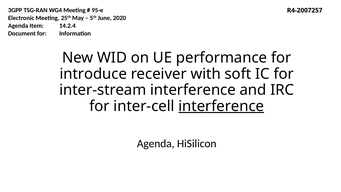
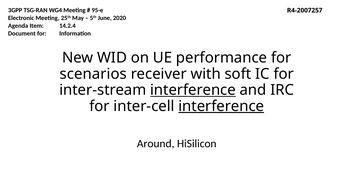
introduce: introduce -> scenarios (93, 74)
interference underline: none -> present (193, 90)
Agenda: Agenda -> Around (156, 143)
